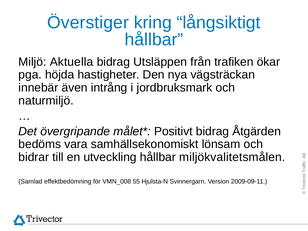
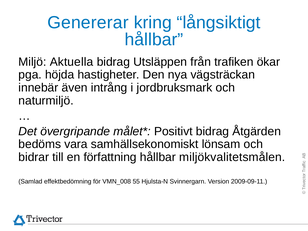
Överstiger: Överstiger -> Genererar (88, 23)
utveckling: utveckling -> författning (110, 157)
